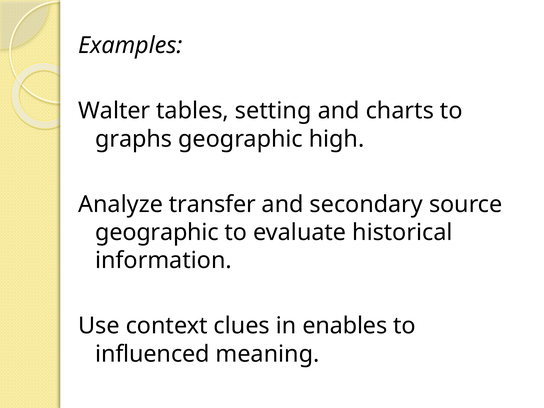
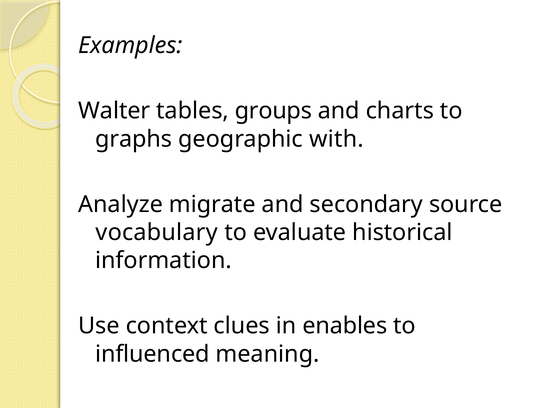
setting: setting -> groups (273, 111)
high: high -> with (336, 139)
transfer: transfer -> migrate (212, 204)
geographic: geographic -> vocabulary (157, 232)
